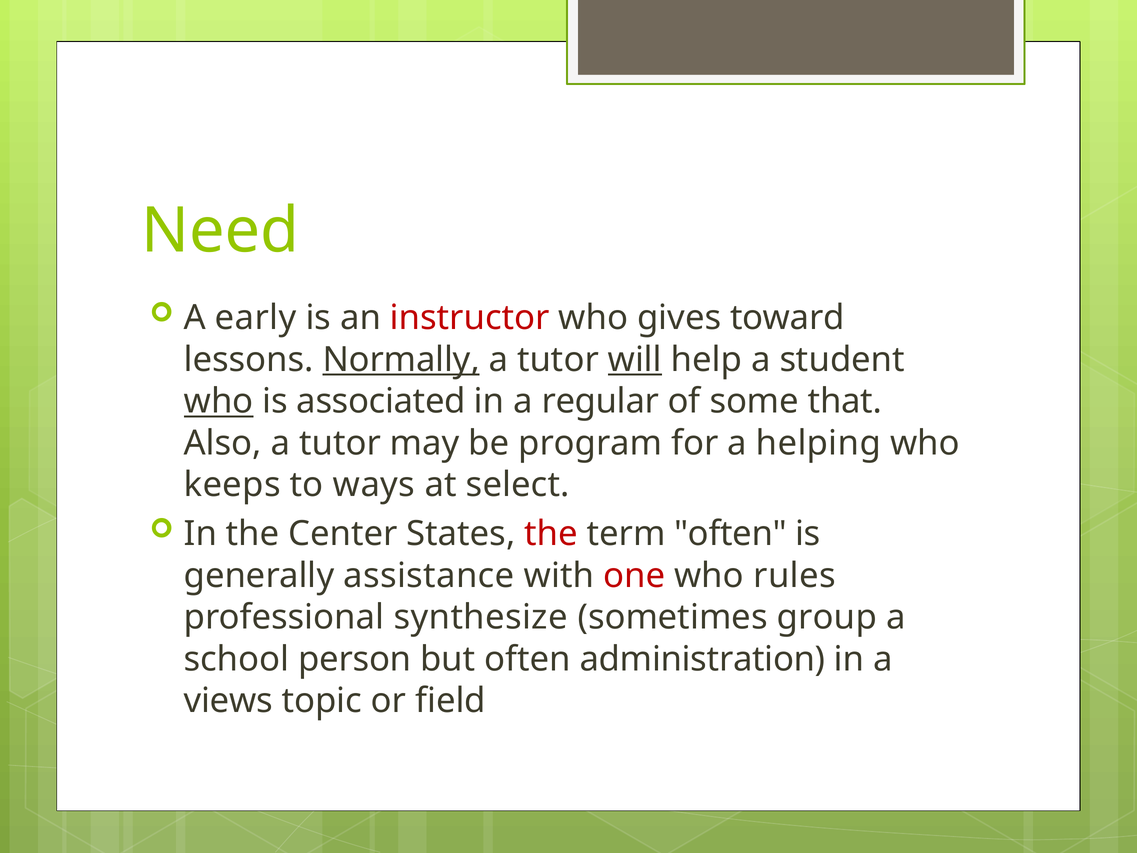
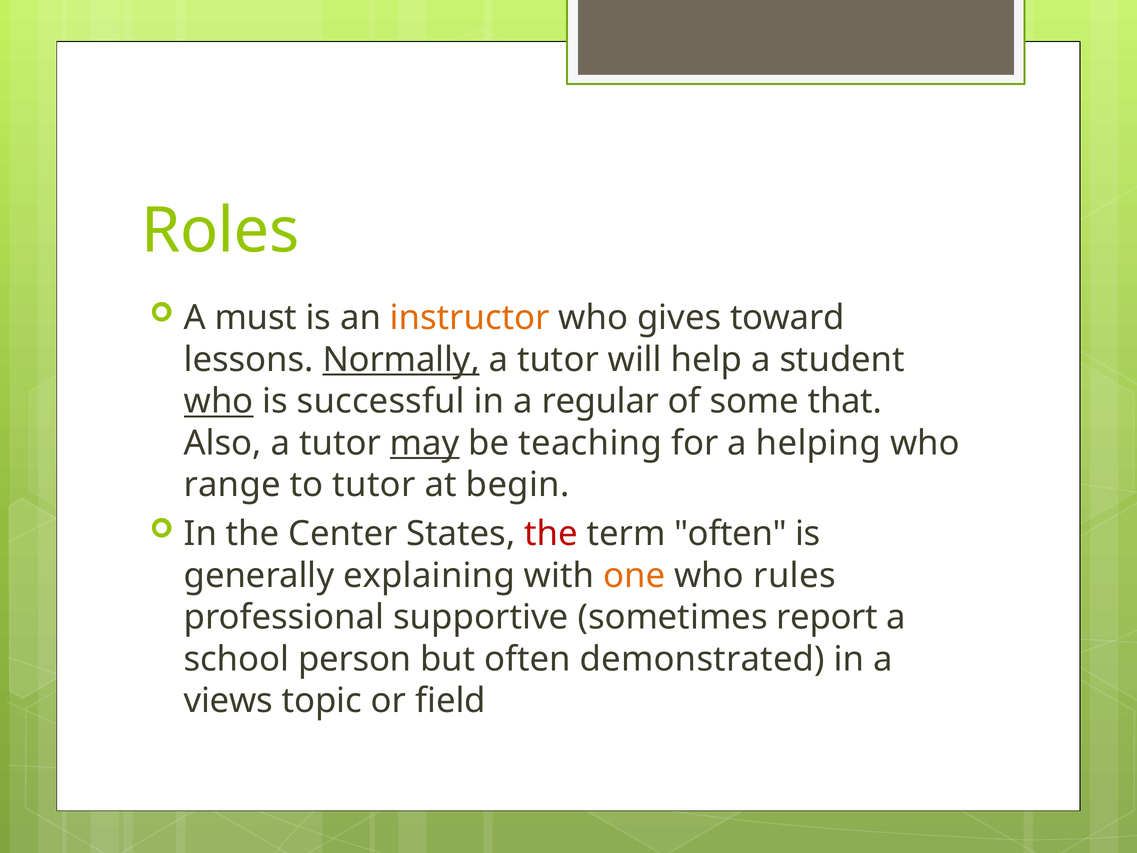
Need: Need -> Roles (220, 231)
early: early -> must (256, 318)
instructor colour: red -> orange (470, 318)
will underline: present -> none (635, 360)
associated: associated -> successful (381, 401)
may underline: none -> present (425, 443)
program: program -> teaching (590, 443)
keeps: keeps -> range (232, 485)
to ways: ways -> tutor (374, 485)
select: select -> begin (518, 485)
assistance: assistance -> explaining (429, 576)
one colour: red -> orange (634, 576)
synthesize: synthesize -> supportive (481, 617)
group: group -> report (827, 617)
administration: administration -> demonstrated (702, 659)
